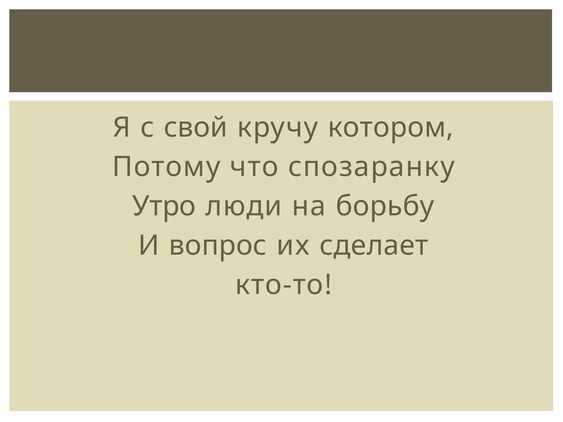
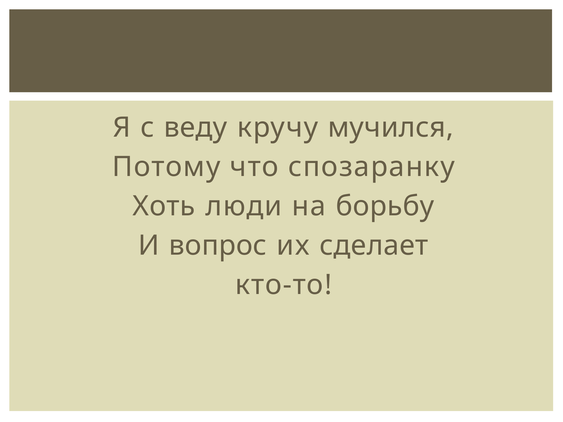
свой: свой -> веду (196, 128)
котором: котором -> мучился (391, 128)
Утро: Утро -> Хоть (164, 206)
